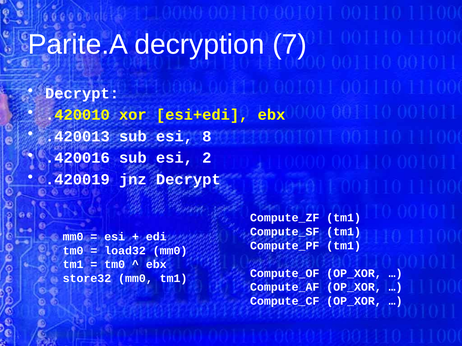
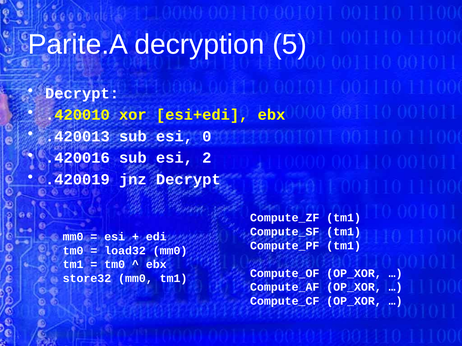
7: 7 -> 5 (290, 45)
8: 8 -> 0 (207, 137)
